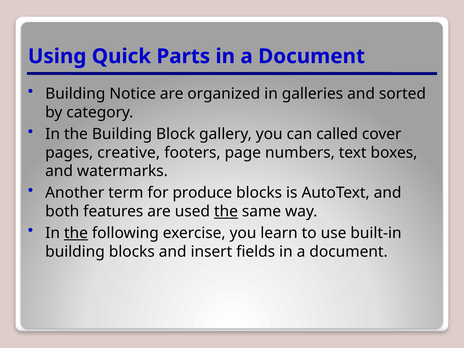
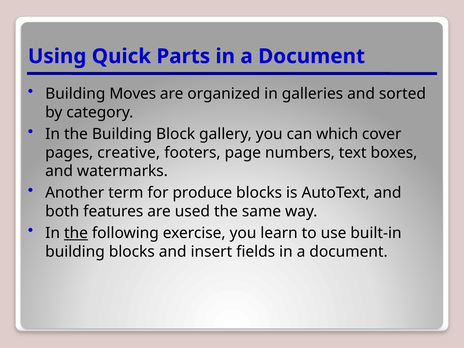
Notice: Notice -> Moves (133, 94)
called: called -> which (337, 134)
the underline: present -> none (226, 211)
